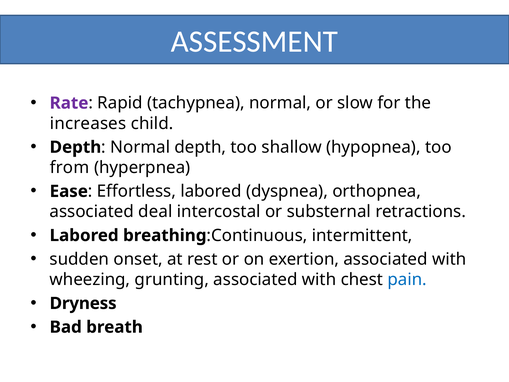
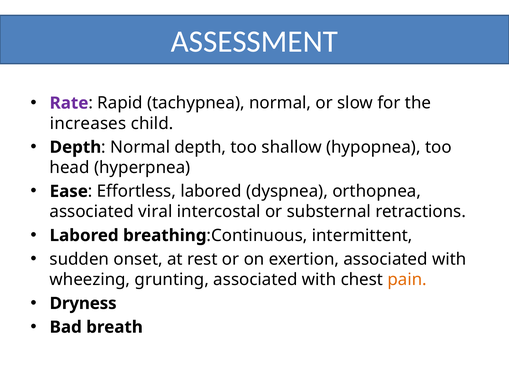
from: from -> head (70, 167)
deal: deal -> viral (155, 212)
pain colour: blue -> orange (407, 279)
